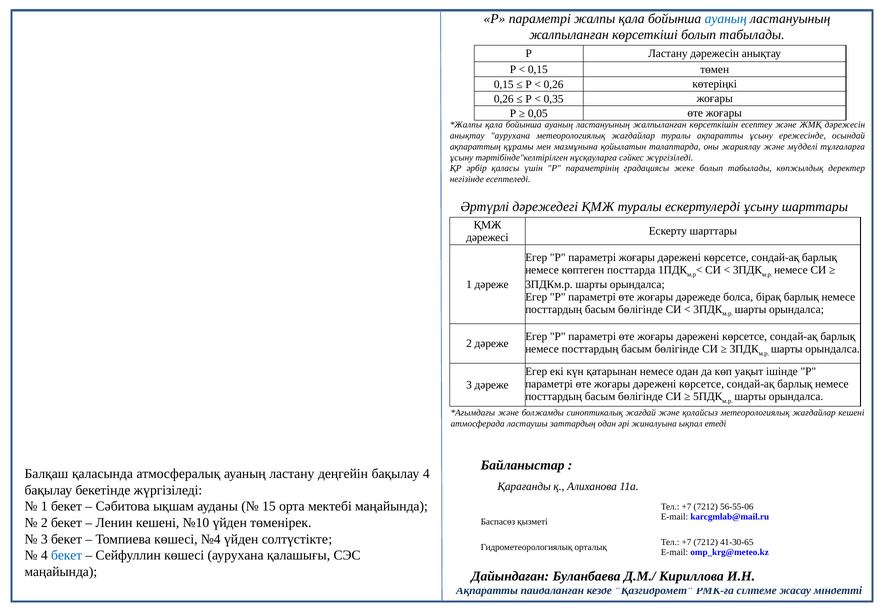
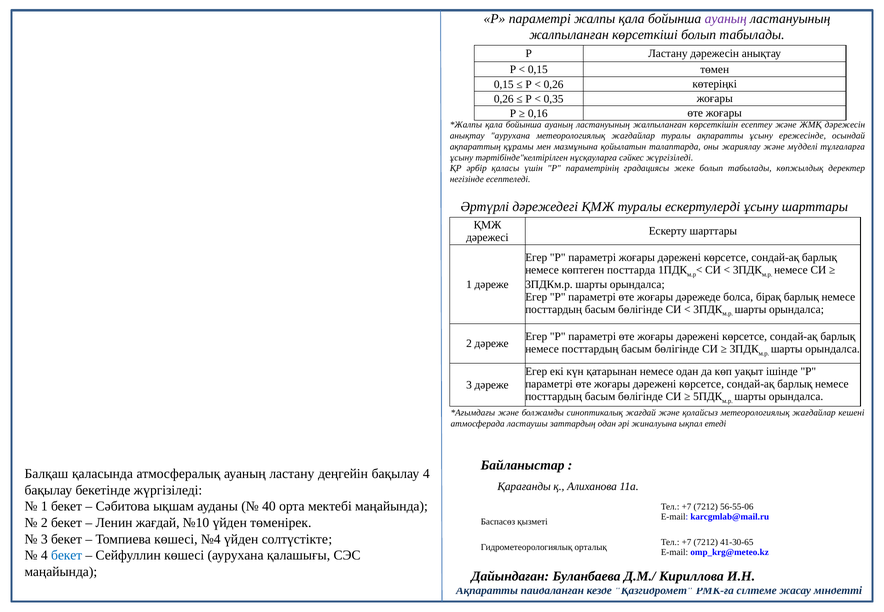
ауаның colour: blue -> purple (726, 19)
0,05: 0,05 -> 0,16 (538, 113)
15: 15 -> 40 (269, 506)
Ленин кешені: кешені -> жағдай (158, 523)
